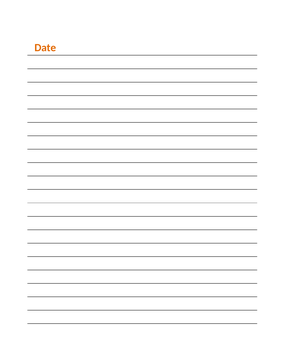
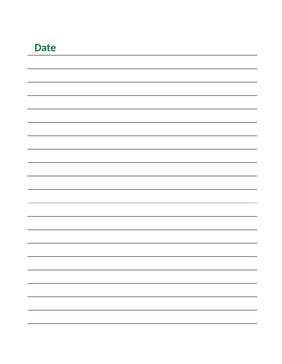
Date colour: orange -> green (45, 48)
